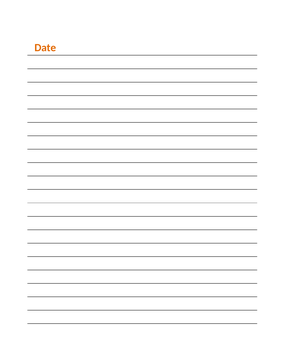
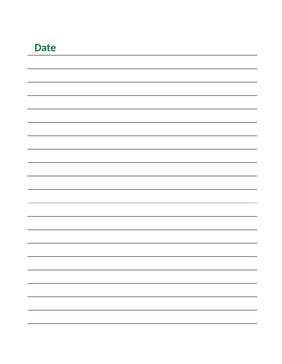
Date colour: orange -> green (45, 48)
